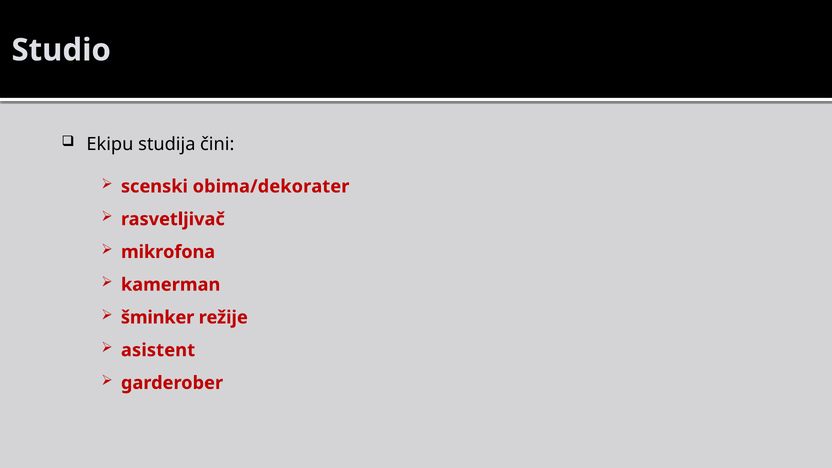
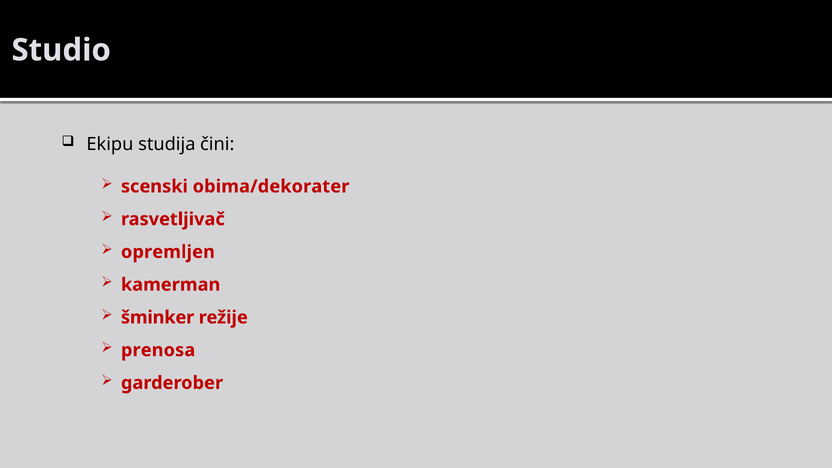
mikrofona: mikrofona -> opremljen (168, 252)
asistent: asistent -> prenosa (158, 350)
